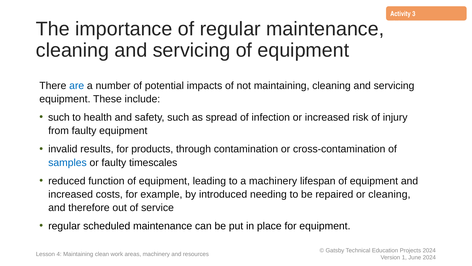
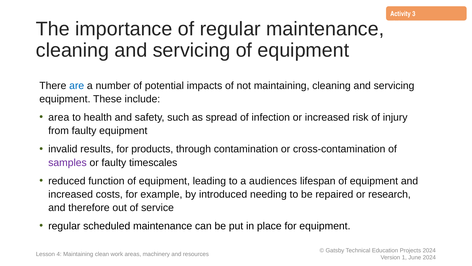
such: such -> area (59, 117)
samples colour: blue -> purple (67, 162)
a machinery: machinery -> audiences (273, 181)
or cleaning: cleaning -> research (389, 194)
